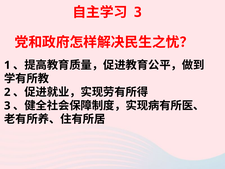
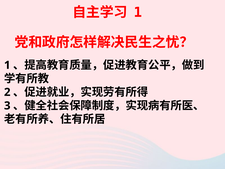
3: 3 -> 1 (138, 12)
